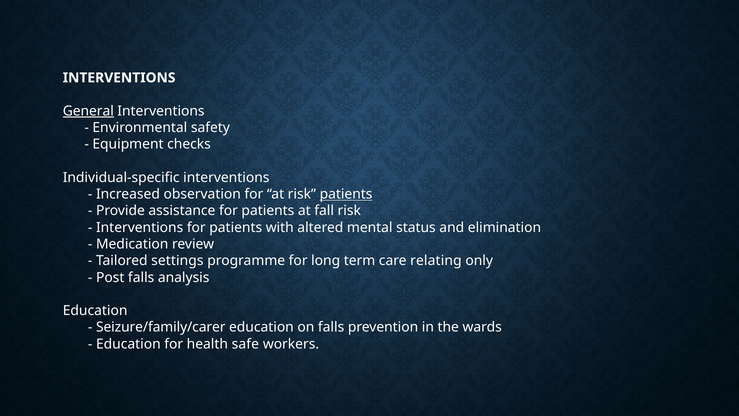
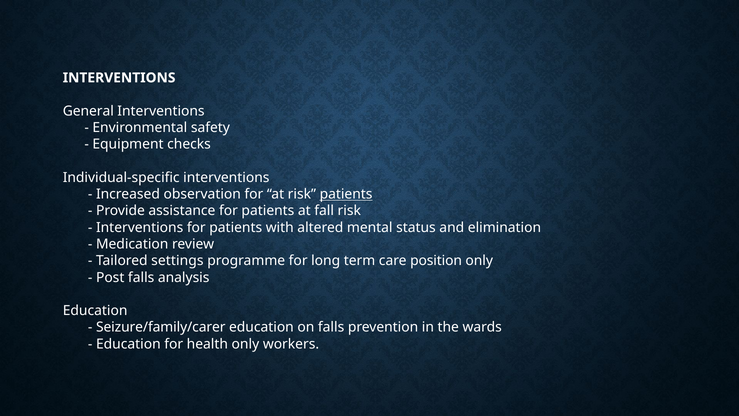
General underline: present -> none (88, 111)
relating: relating -> position (436, 261)
health safe: safe -> only (245, 344)
